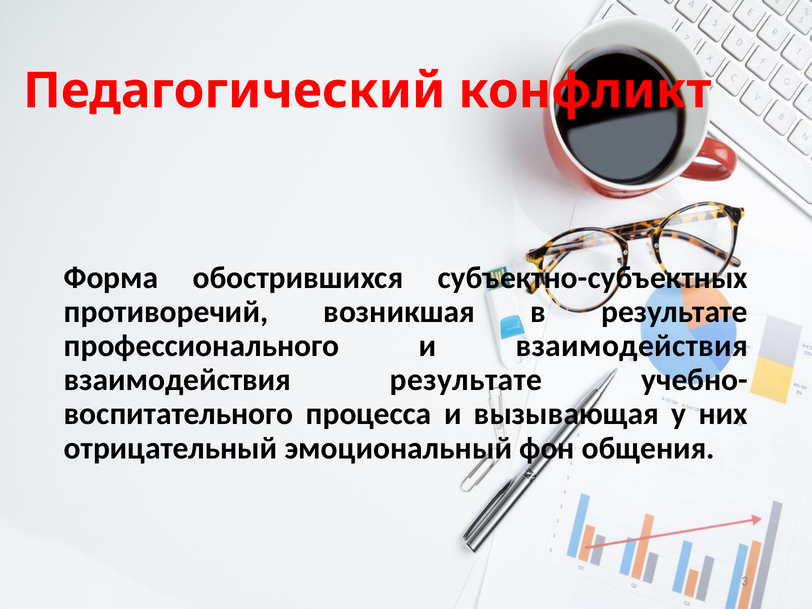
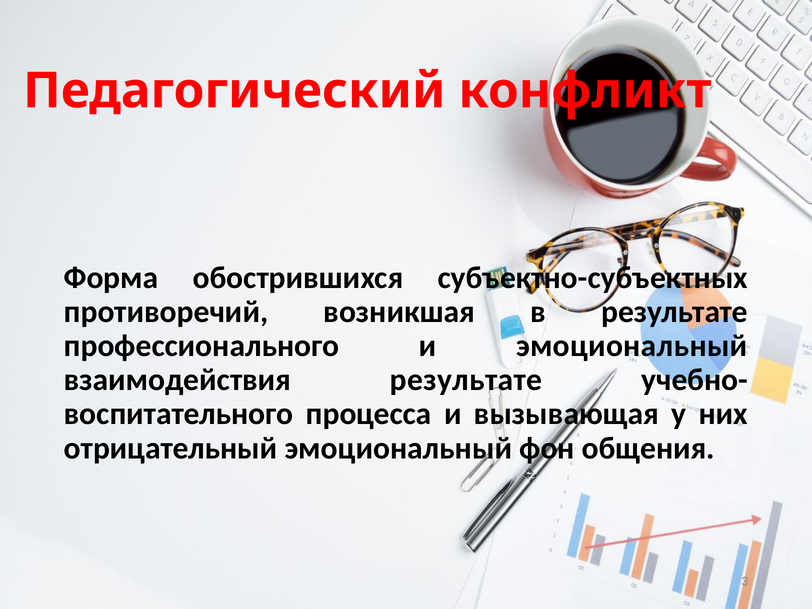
и взаимодействия: взаимодействия -> эмоциональный (632, 346)
